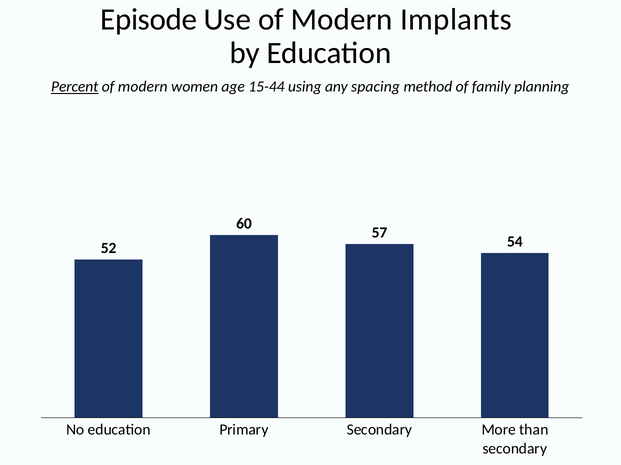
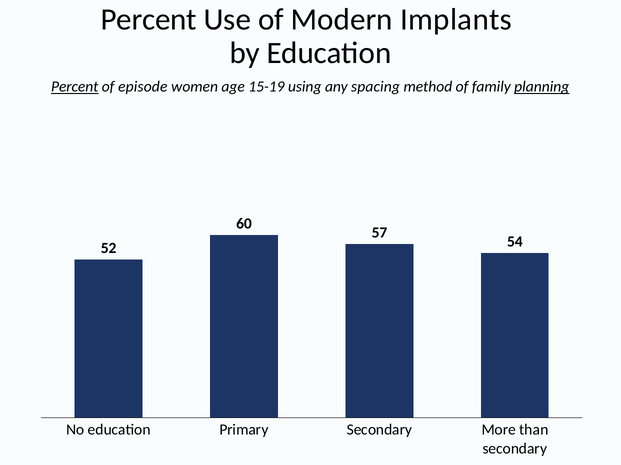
Episode: Episode -> Percent (149, 20)
modern: modern -> episode (143, 87)
15-44: 15-44 -> 15-19 (266, 87)
planning underline: none -> present (542, 87)
